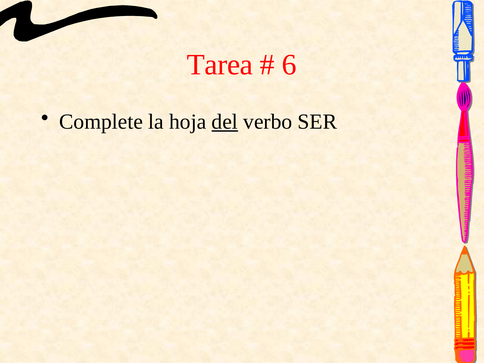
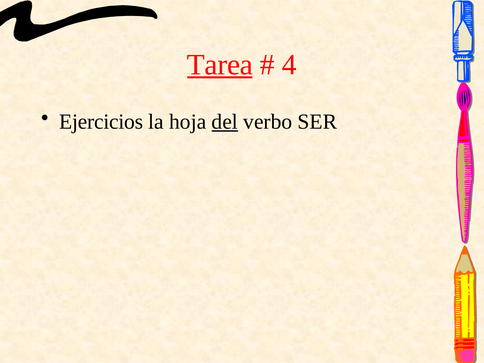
Tarea underline: none -> present (220, 65)
6: 6 -> 4 (289, 65)
Complete: Complete -> Ejercicios (101, 122)
